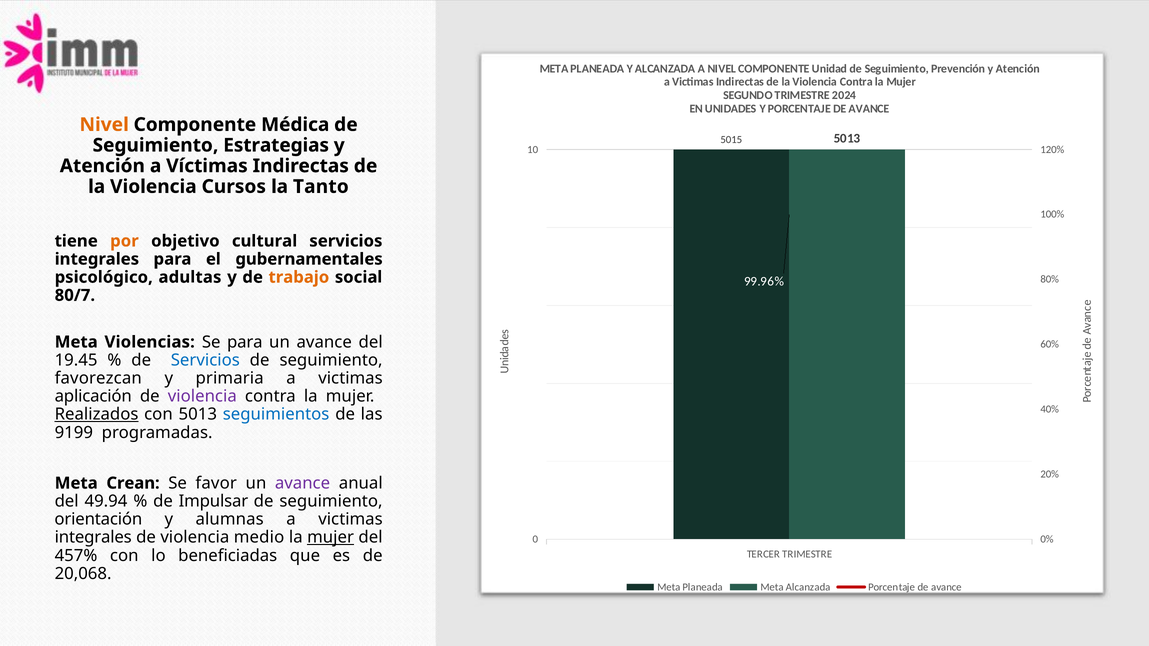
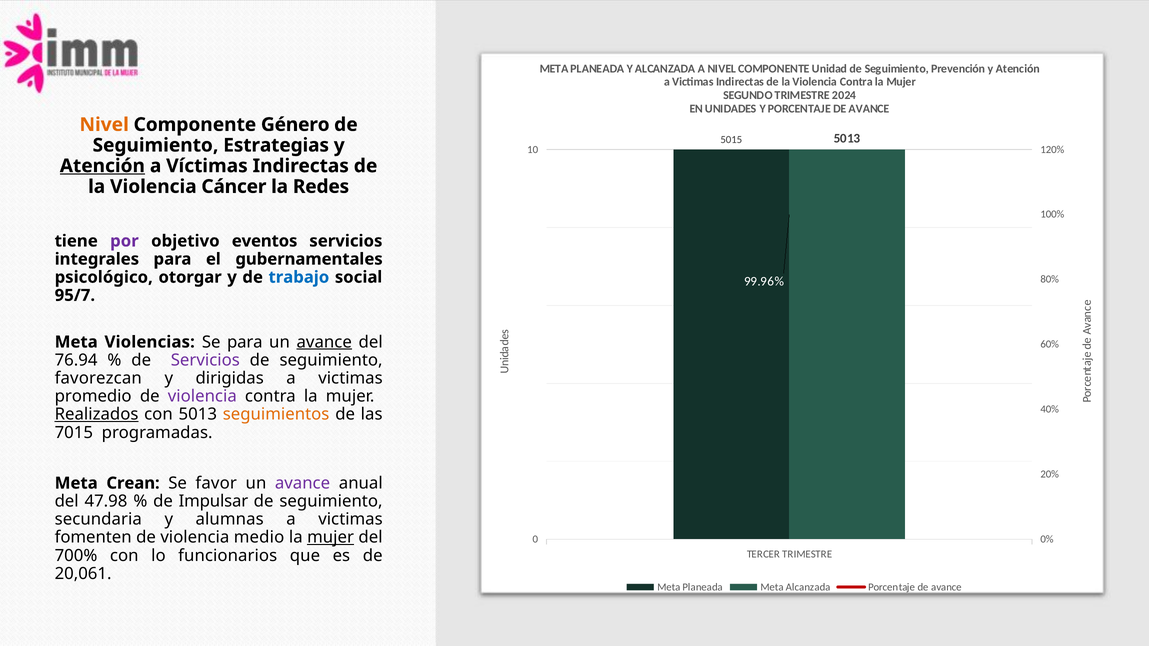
Médica: Médica -> Género (295, 125)
Atención underline: none -> present (102, 166)
Cursos: Cursos -> Cáncer (234, 187)
Tanto: Tanto -> Redes (321, 187)
por colour: orange -> purple (124, 241)
cultural: cultural -> eventos (265, 241)
adultas: adultas -> otorgar (190, 277)
trabajo colour: orange -> blue (299, 277)
80/7: 80/7 -> 95/7 (75, 295)
avance underline: none -> present (324, 342)
19.45: 19.45 -> 76.94 (76, 360)
Servicios colour: blue -> purple (205, 360)
primaria: primaria -> dirigidas (230, 378)
aplicación: aplicación -> promedio (93, 397)
seguimientos colour: blue -> orange (276, 415)
9199: 9199 -> 7015 (74, 433)
49.94: 49.94 -> 47.98 (106, 501)
orientación: orientación -> secundaria (98, 520)
integrales: integrales -> fomenten (93, 538)
457%: 457% -> 700% (76, 556)
beneficiadas: beneficiadas -> funcionarios (228, 556)
20,068: 20,068 -> 20,061 (83, 574)
